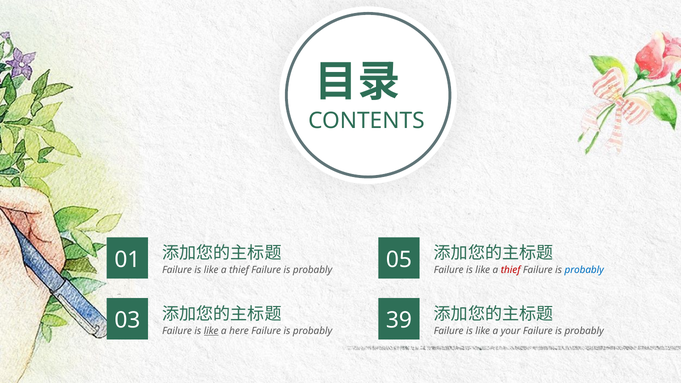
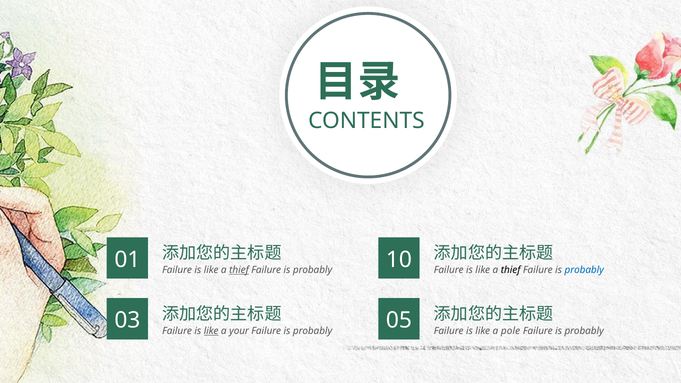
thief underline: none -> present (239, 270)
05: 05 -> 10 (399, 260)
thief colour: red -> black (511, 270)
here: here -> your (239, 331)
39: 39 -> 05 (399, 320)
your: your -> pole (511, 331)
